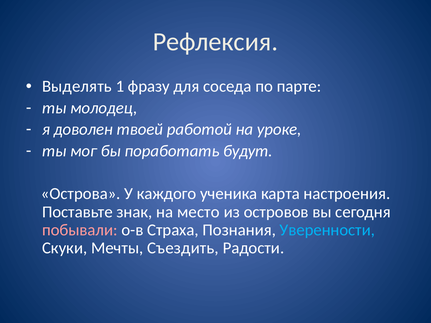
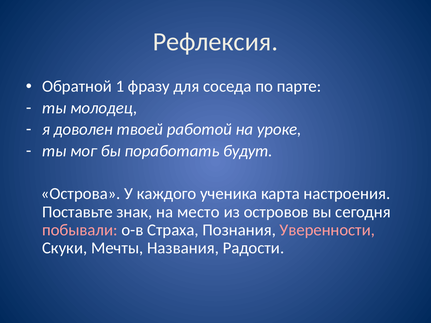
Выделять: Выделять -> Обратной (77, 87)
Уверенности colour: light blue -> pink (327, 230)
Съездить: Съездить -> Названия (183, 248)
